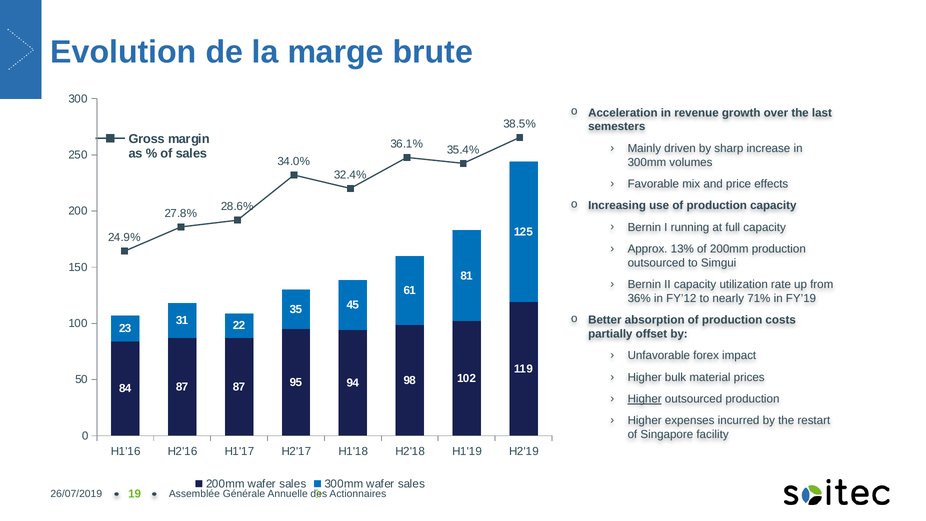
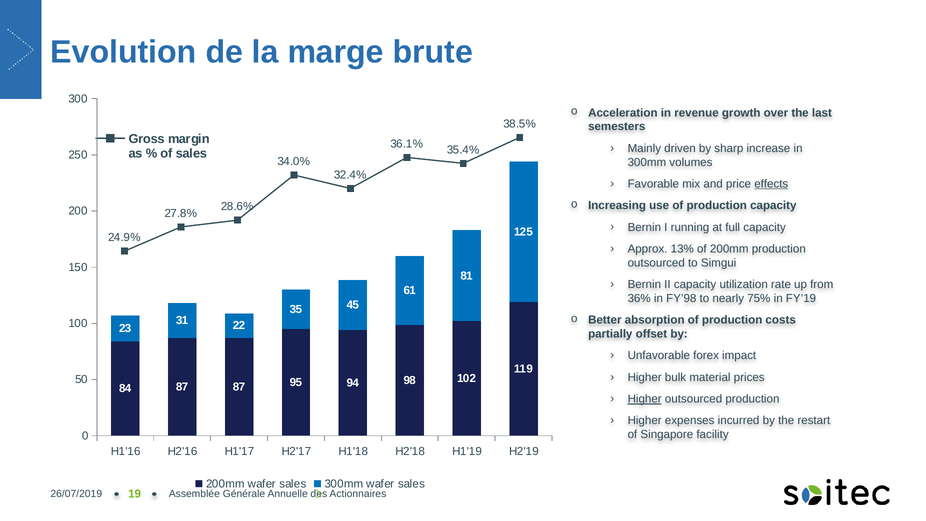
effects underline: none -> present (771, 184)
FY’12: FY’12 -> FY’98 (681, 298)
71%: 71% -> 75% (759, 298)
